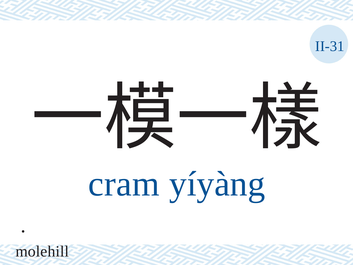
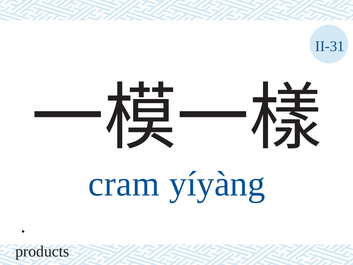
molehill: molehill -> products (42, 251)
